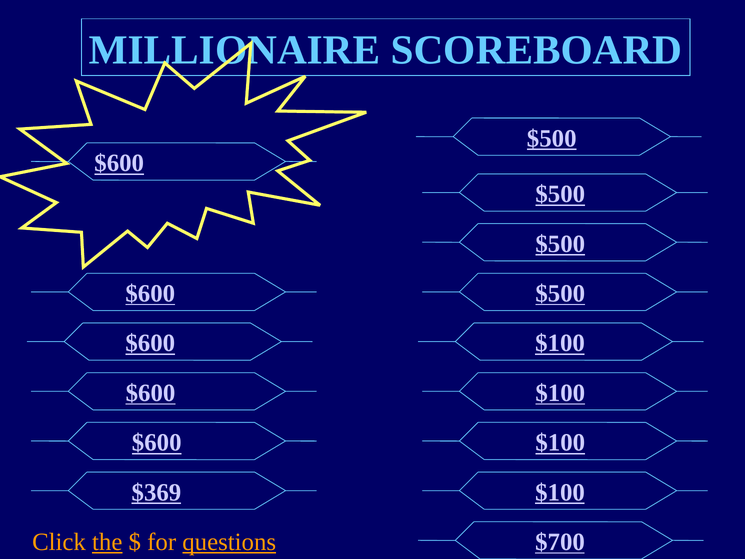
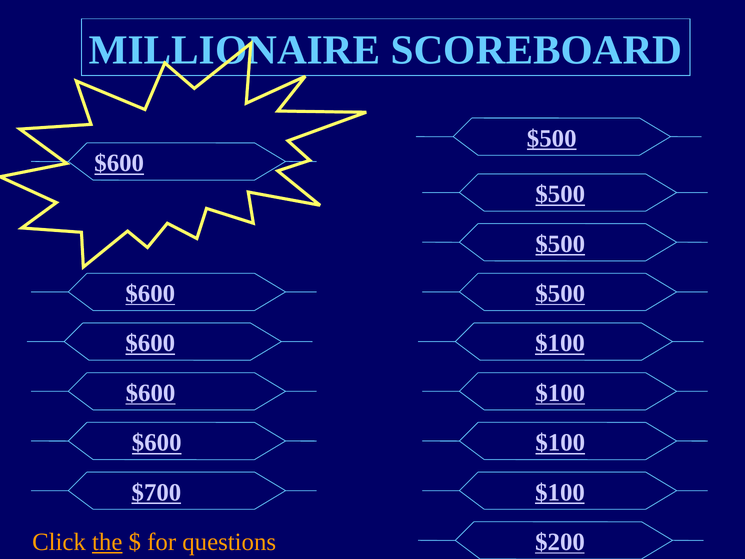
$369: $369 -> $700 (156, 492)
questions underline: present -> none (229, 542)
$700: $700 -> $200 (560, 542)
